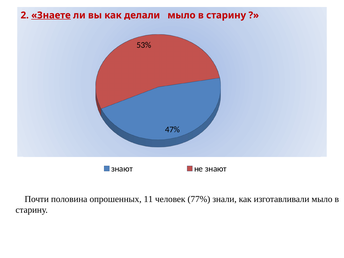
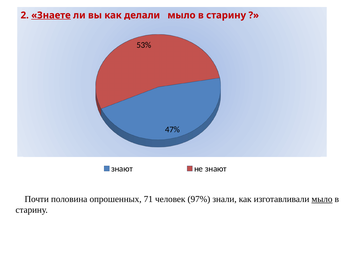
11: 11 -> 71 (148, 199)
77%: 77% -> 97% (199, 199)
мыло underline: none -> present (322, 199)
